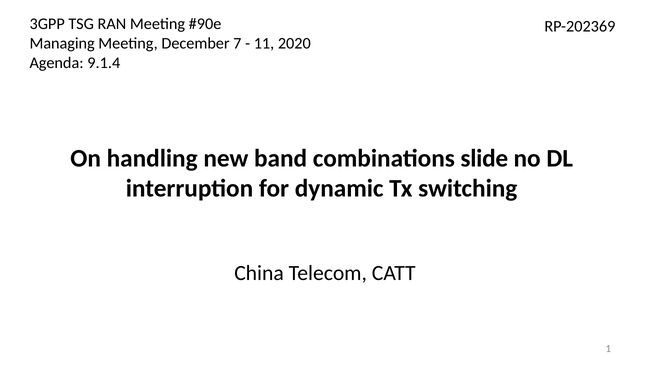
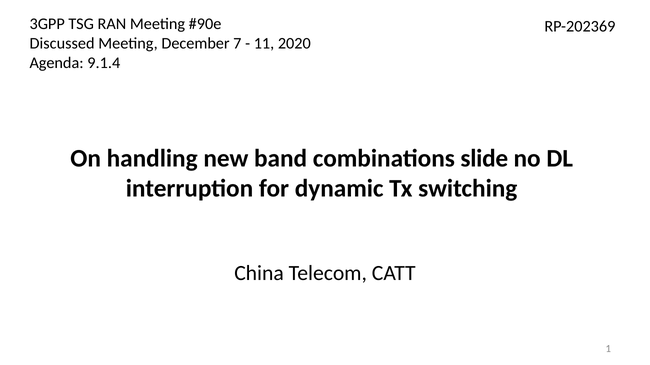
Managing: Managing -> Discussed (62, 44)
